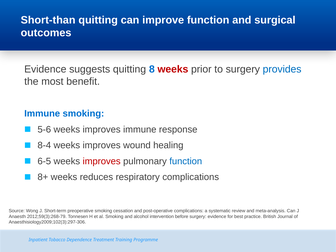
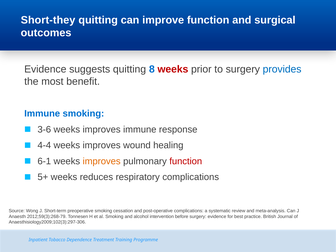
Short-than: Short-than -> Short-they (48, 20)
5-6: 5-6 -> 3-6 (44, 130)
8-4: 8-4 -> 4-4 (44, 145)
6-5: 6-5 -> 6-1 (44, 161)
improves colour: red -> orange (102, 161)
function colour: blue -> red (186, 161)
8+: 8+ -> 5+ (43, 177)
